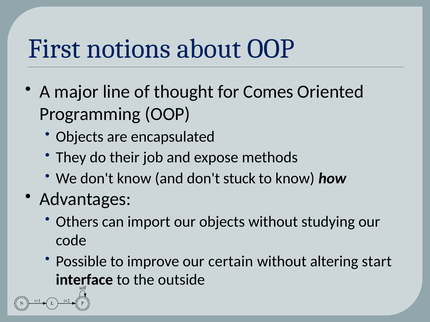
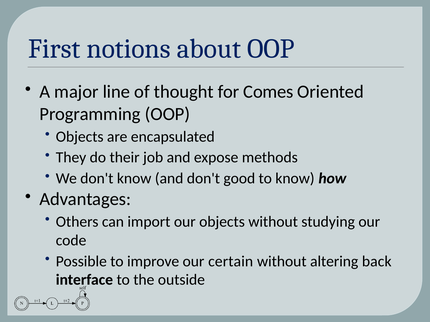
stuck: stuck -> good (239, 179)
start: start -> back (377, 262)
